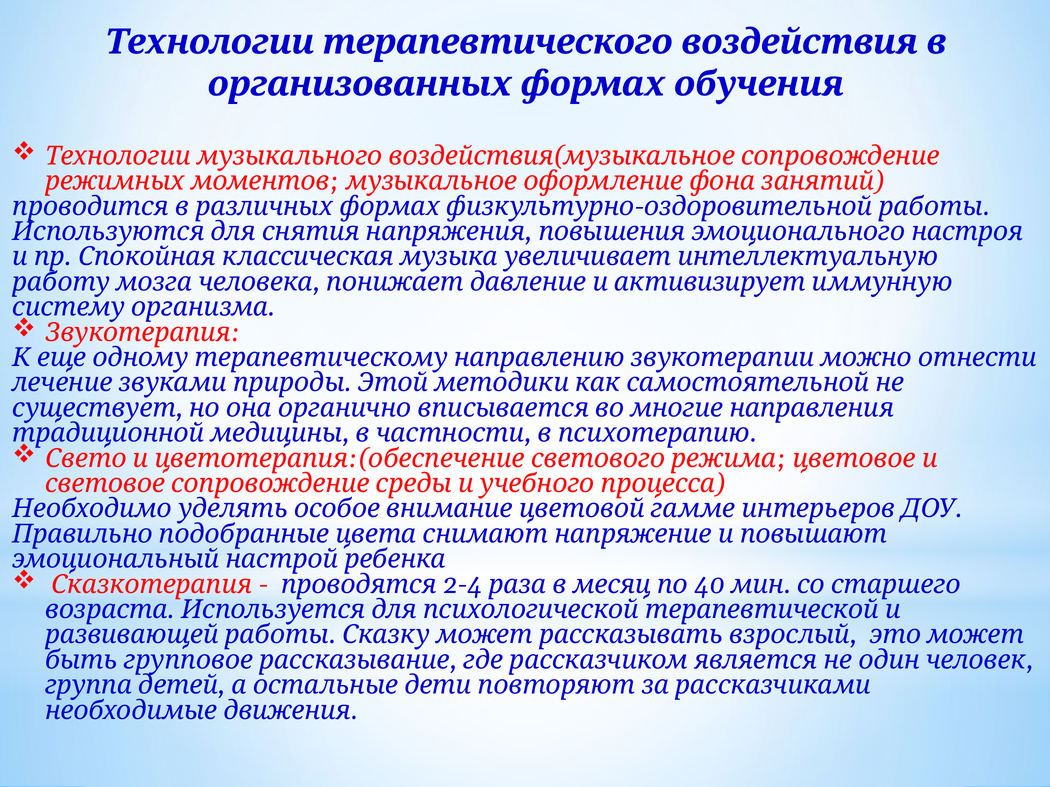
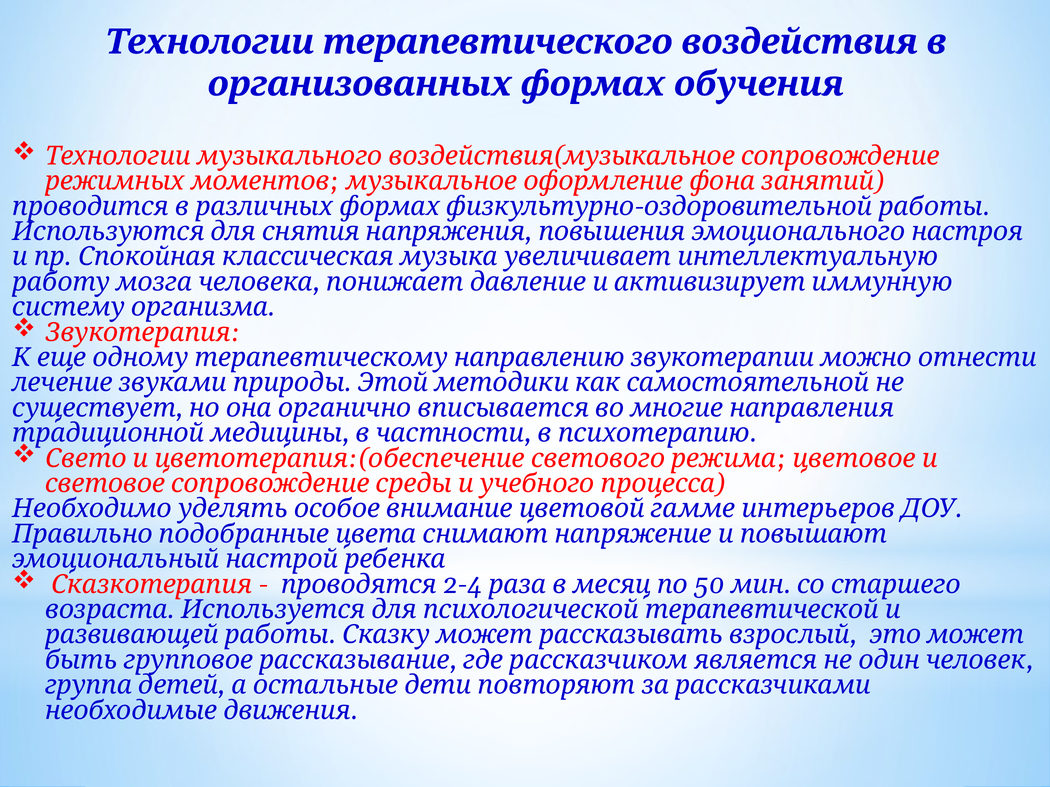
40: 40 -> 50 (710, 585)
